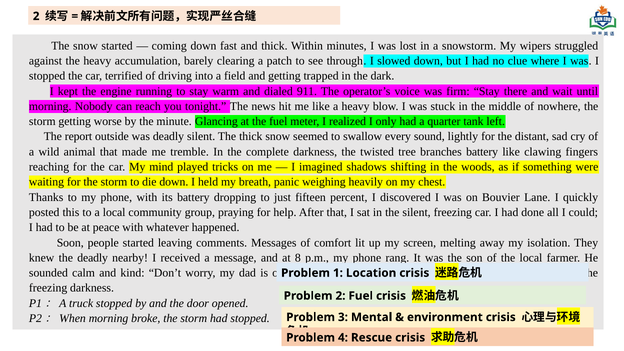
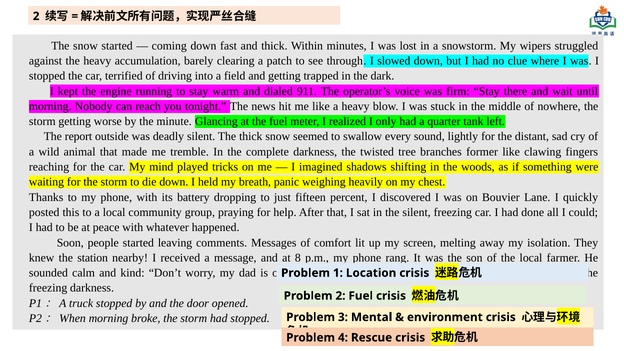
branches battery: battery -> former (482, 152)
the deadly: deadly -> station (93, 258)
